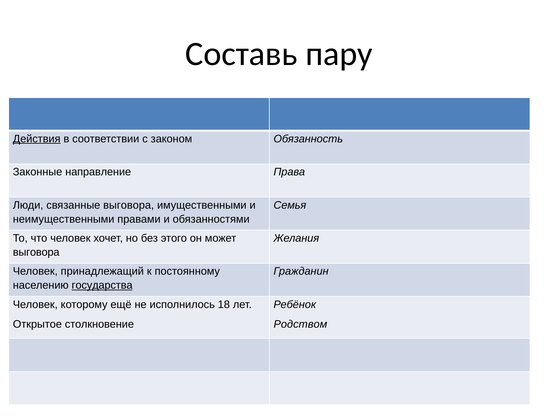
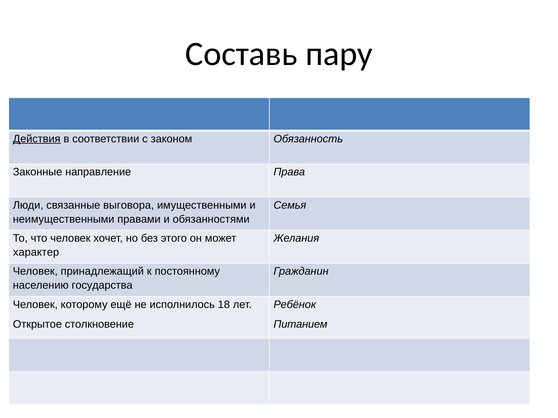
выговора: выговора -> характер (36, 253)
государства underline: present -> none (102, 286)
Родством: Родством -> Питанием (300, 325)
